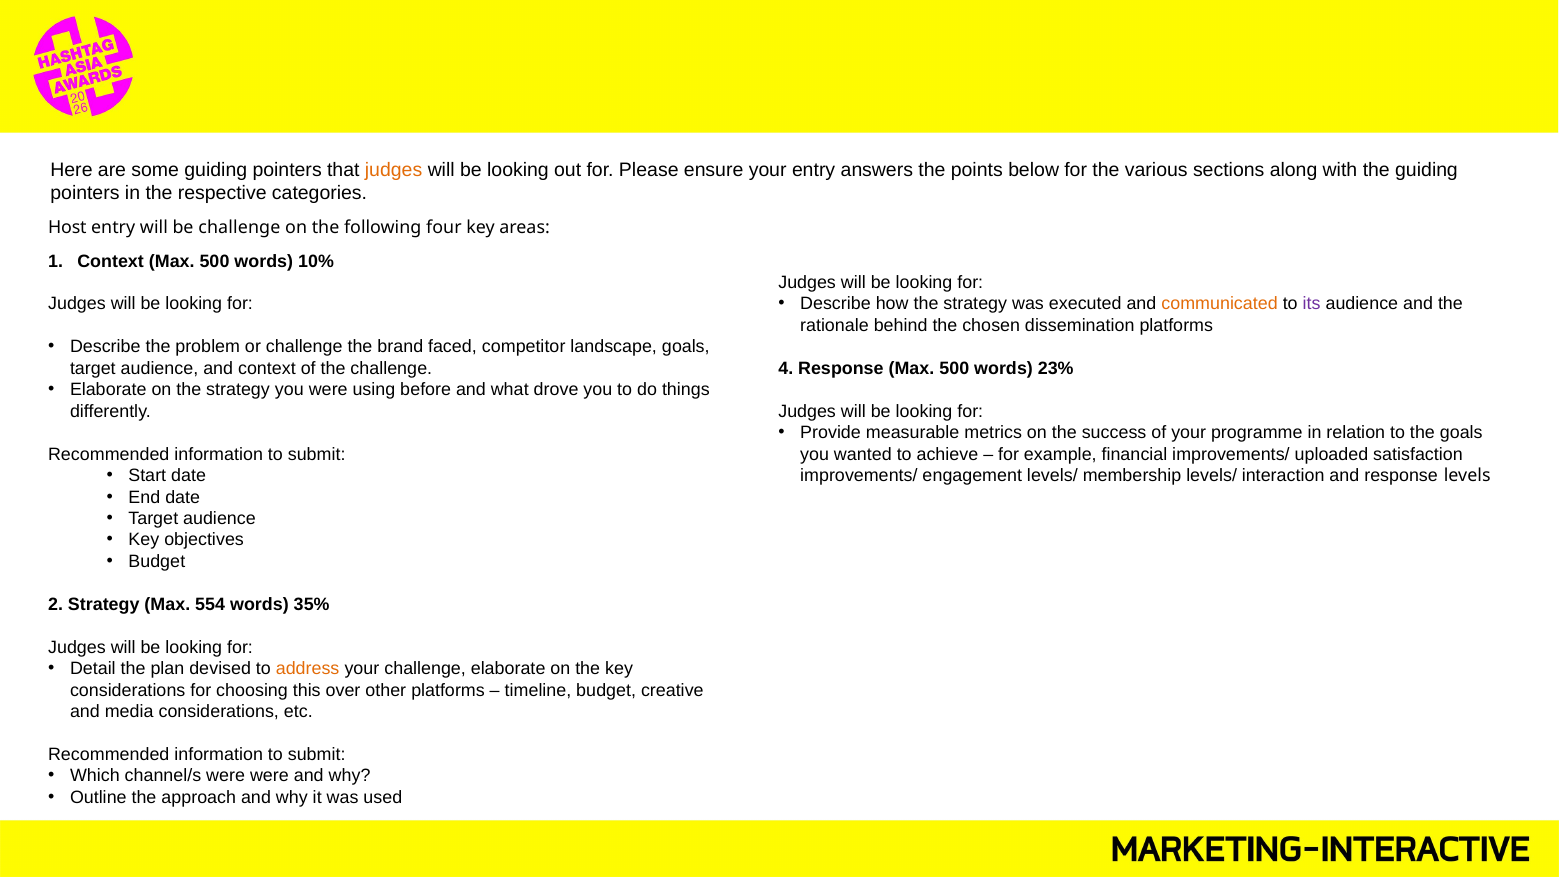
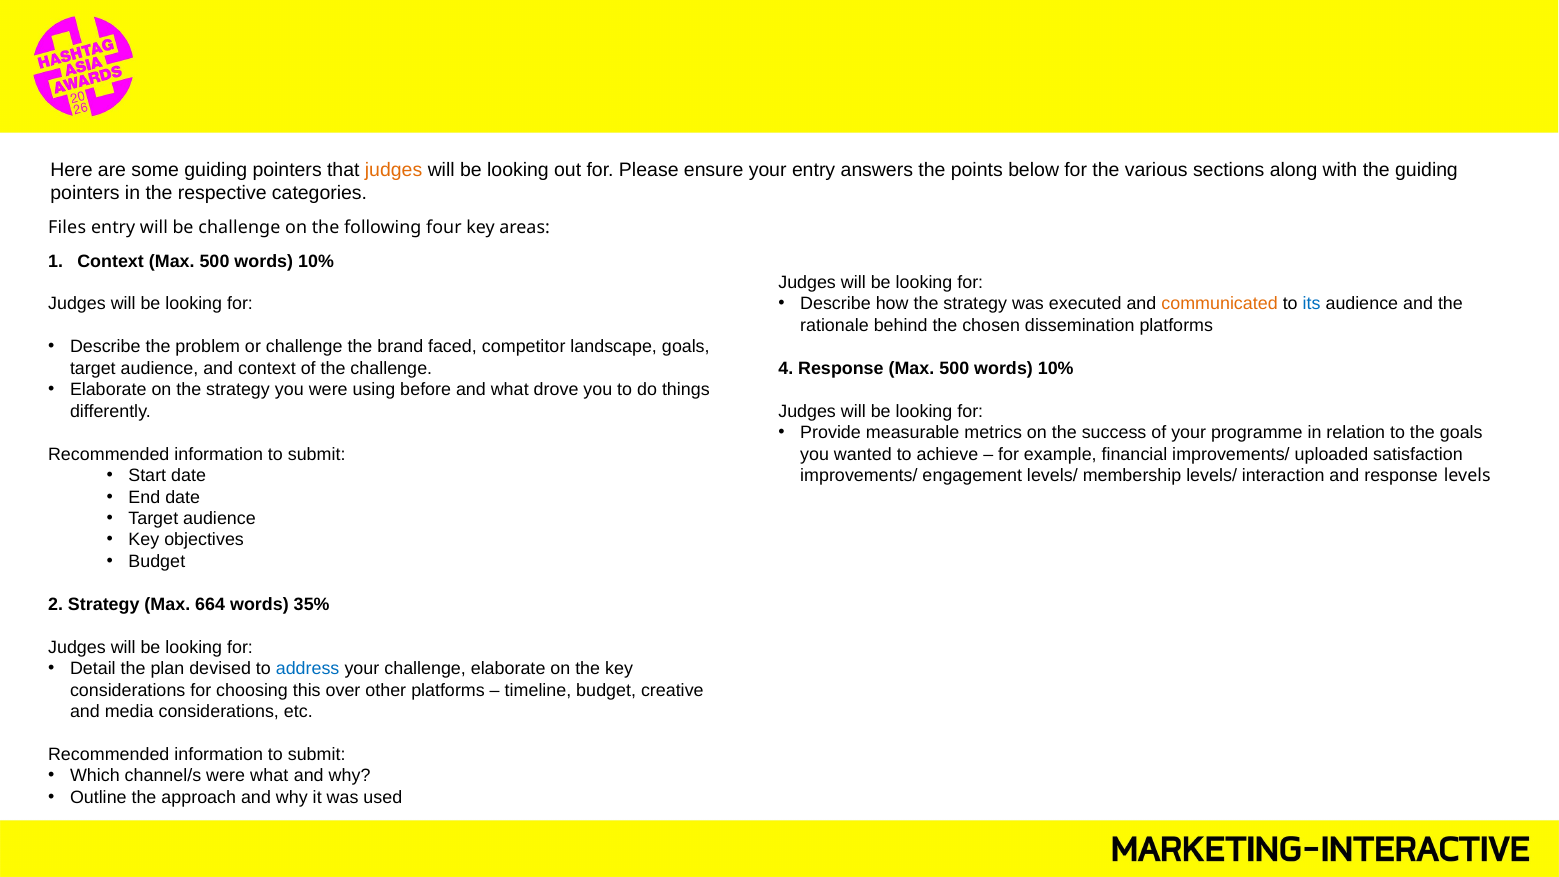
Host: Host -> Files (67, 228)
its colour: purple -> blue (1312, 304)
23%: 23% -> 10% (1056, 368)
554: 554 -> 664 (210, 604)
address colour: orange -> blue (308, 669)
were were: were -> what (269, 776)
